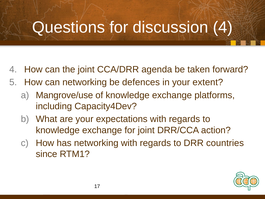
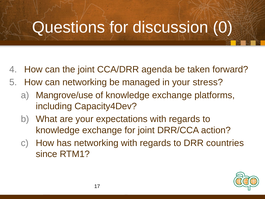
discussion 4: 4 -> 0 (223, 27)
defences: defences -> managed (141, 82)
extent: extent -> stress (208, 82)
